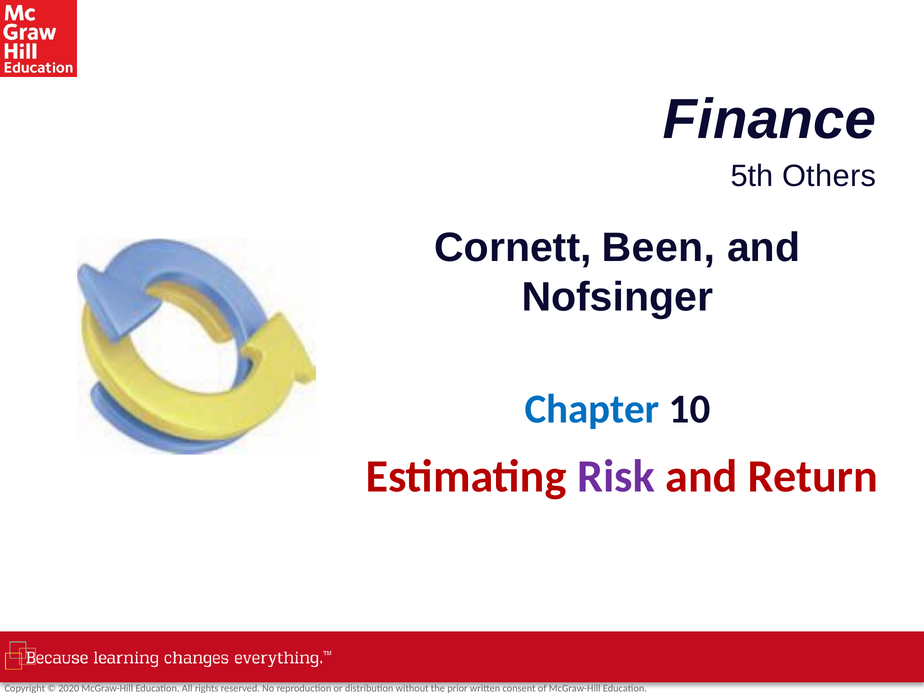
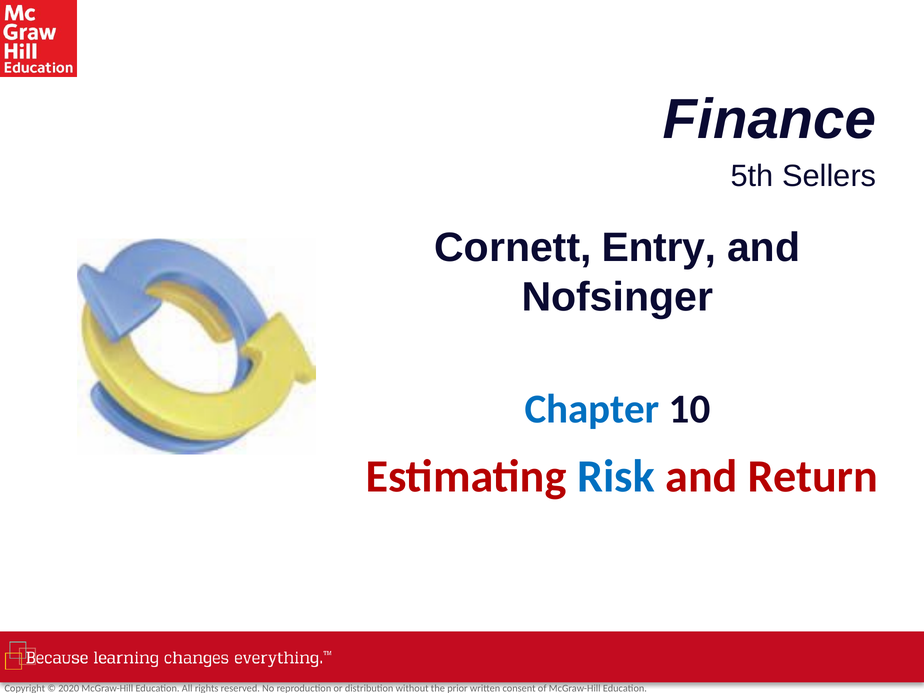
Others: Others -> Sellers (829, 176)
Been: Been -> Entry (659, 248)
Risk colour: purple -> blue (616, 477)
